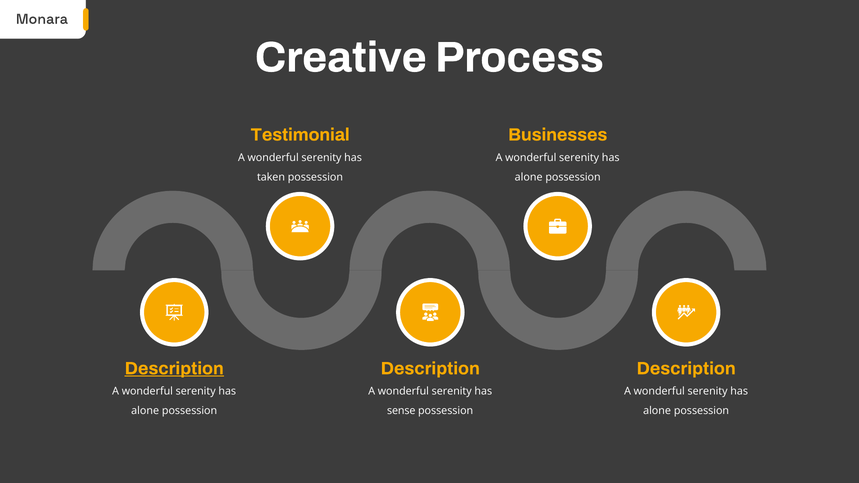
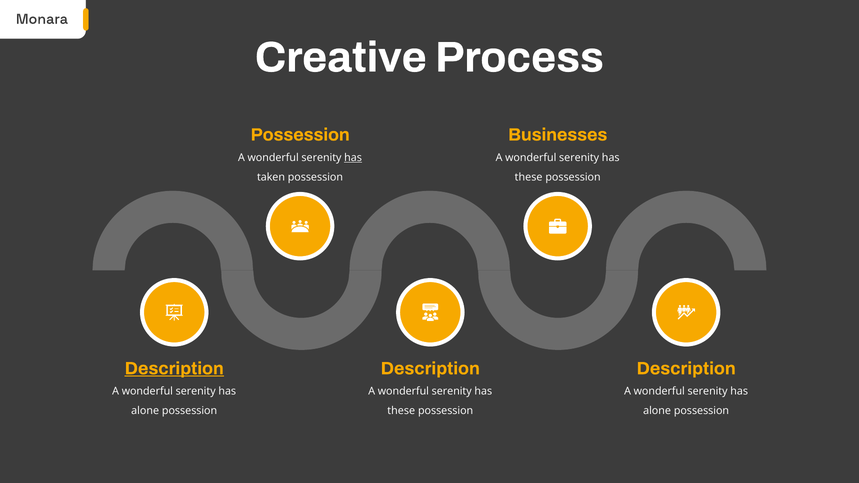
Testimonial: Testimonial -> Possession (300, 135)
has underline: none -> present (353, 158)
alone: alone -> these (529, 177)
sense: sense -> these (401, 411)
